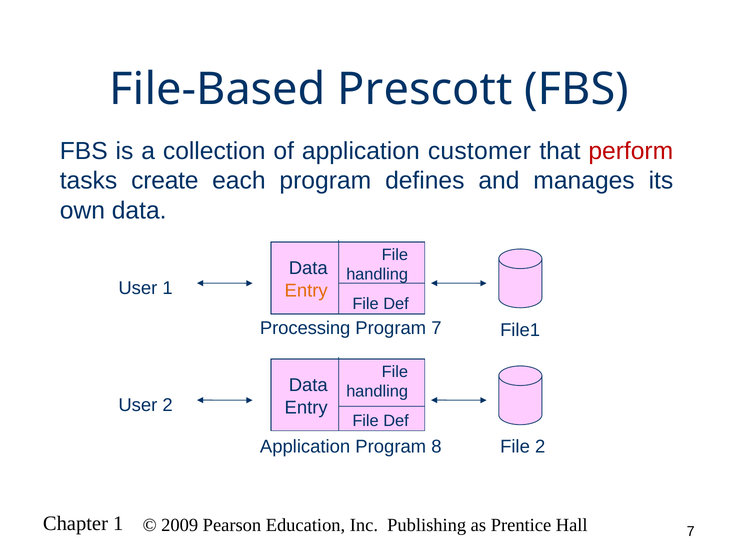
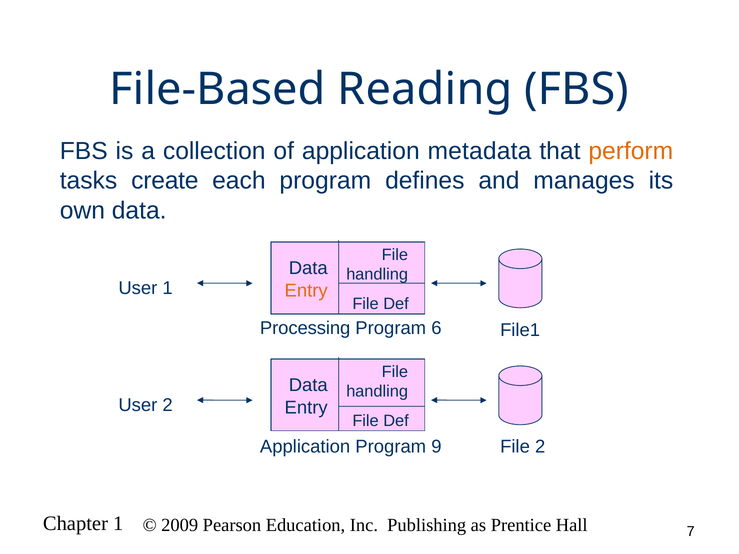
Prescott: Prescott -> Reading (425, 89)
customer: customer -> metadata (479, 151)
perform colour: red -> orange (631, 151)
Program 7: 7 -> 6 (436, 328)
8: 8 -> 9 (436, 447)
